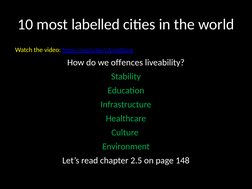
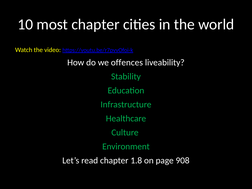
most labelled: labelled -> chapter (96, 24)
2.5: 2.5 -> 1.8 (136, 160)
148: 148 -> 908 (183, 160)
